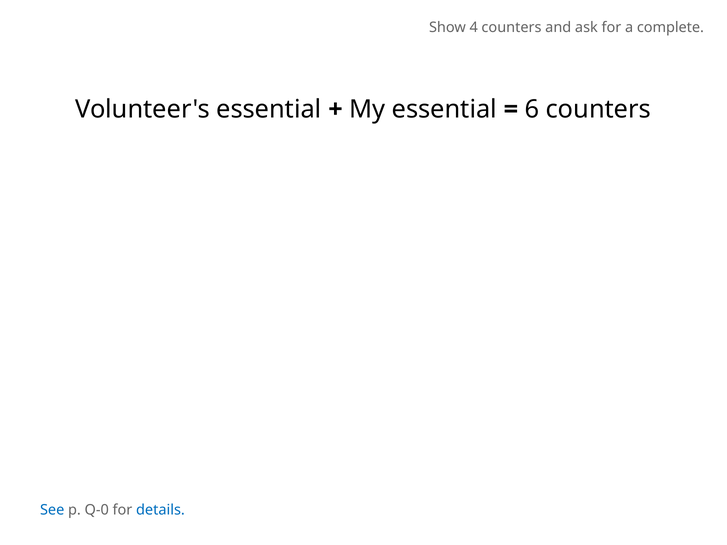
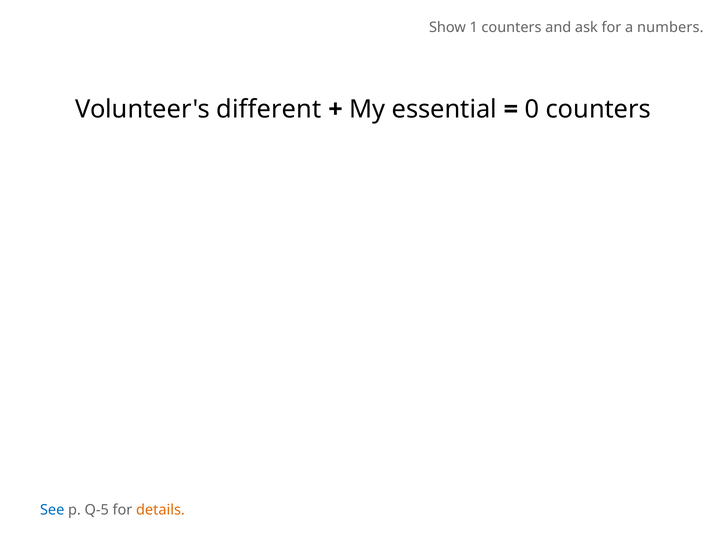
4: 4 -> 1 (474, 27)
complete: complete -> numbers (670, 27)
Volunteer's essential: essential -> different (269, 109)
6: 6 -> 0 (532, 109)
Q-0: Q-0 -> Q-5 (97, 510)
details colour: blue -> orange (160, 510)
